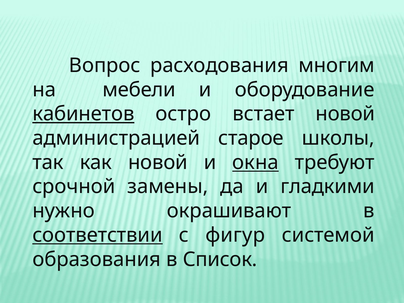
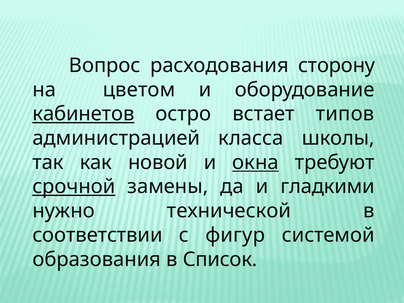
многим: многим -> сторону (337, 65)
мебели: мебели -> цветом (139, 90)
встает новой: новой -> типов (345, 114)
старое: старое -> класса (251, 138)
срочной underline: none -> present (74, 187)
окрашивают: окрашивают -> технической (229, 211)
соответствии underline: present -> none (98, 235)
